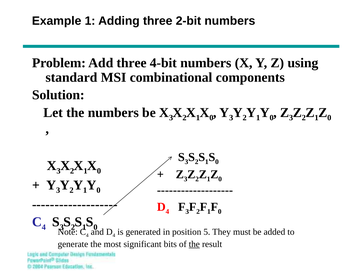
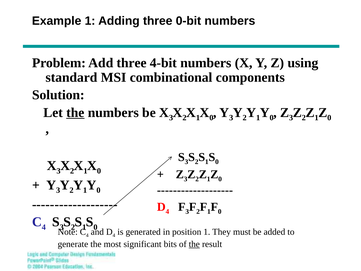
2-bit: 2-bit -> 0-bit (188, 21)
the underline: none -> present (75, 112)
position 5: 5 -> 1 (207, 232)
